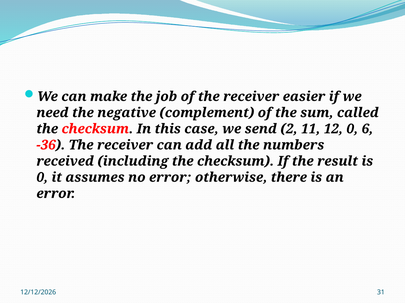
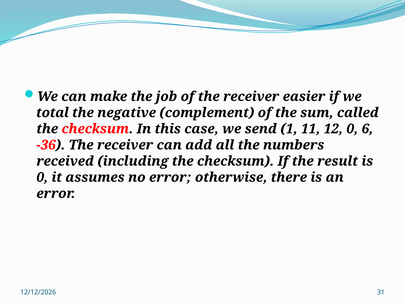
need: need -> total (53, 113)
2: 2 -> 1 (289, 129)
